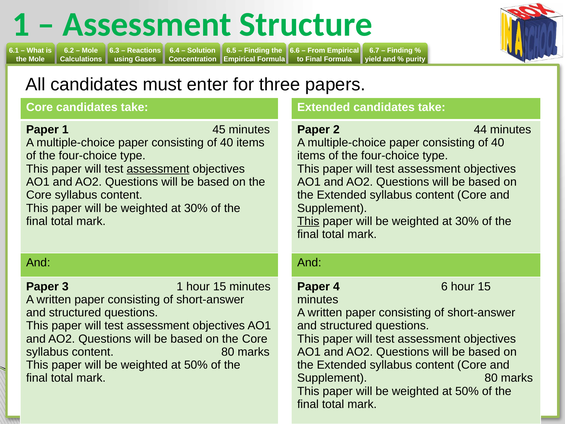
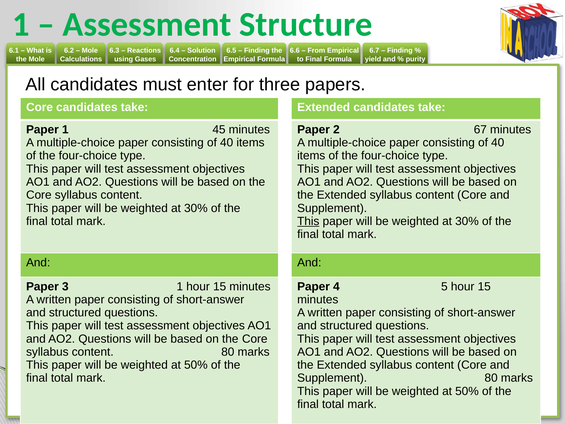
44: 44 -> 67 (480, 130)
assessment underline: present -> none (158, 169)
6: 6 -> 5 (444, 286)
